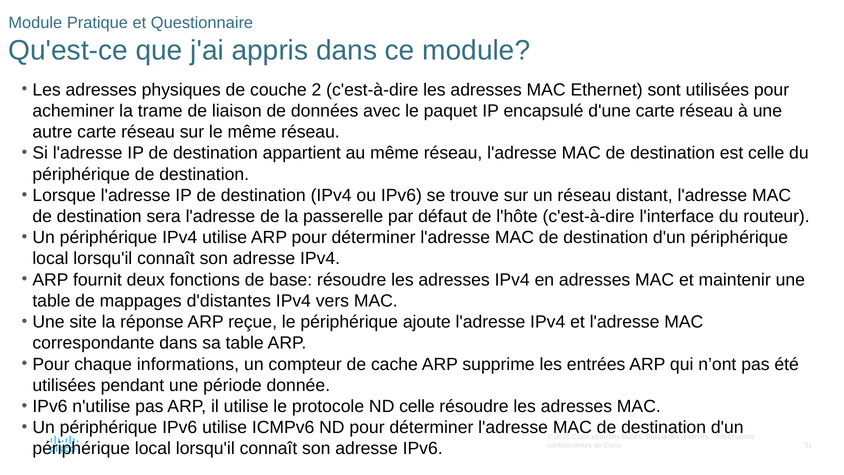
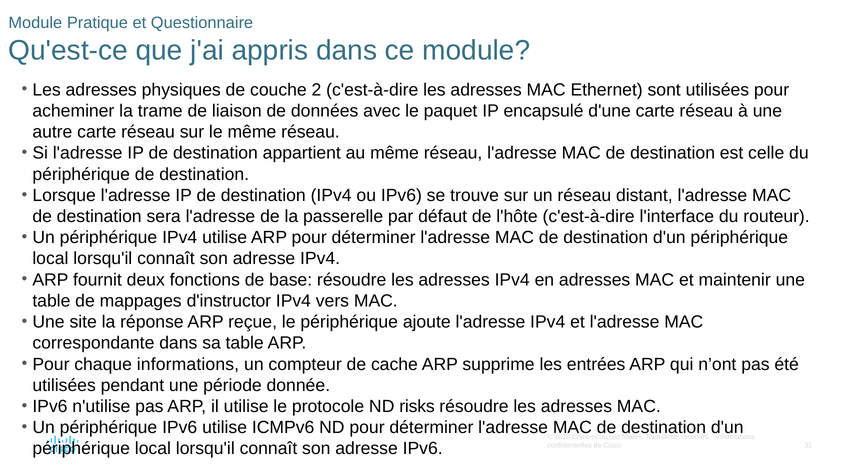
d'distantes: d'distantes -> d'instructor (229, 301)
ND celle: celle -> risks (417, 406)
